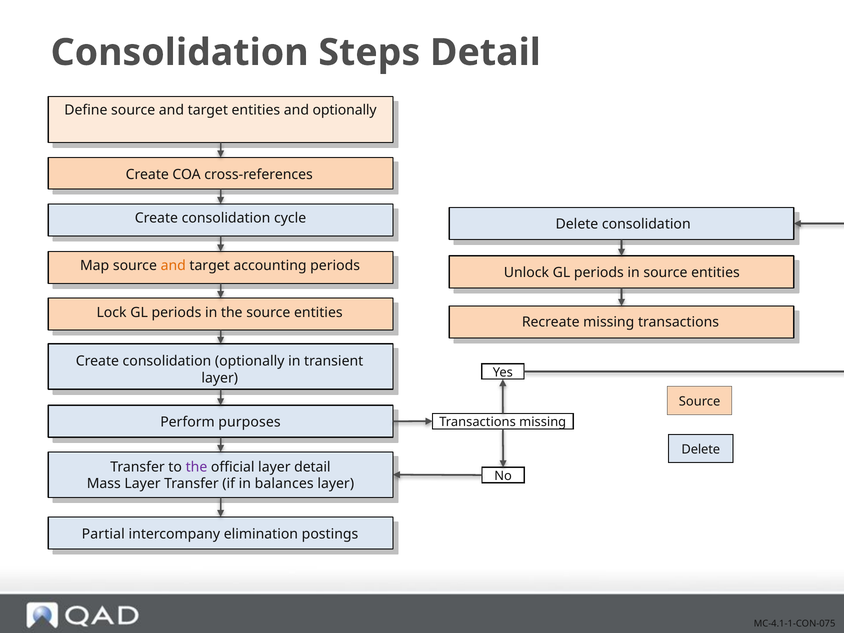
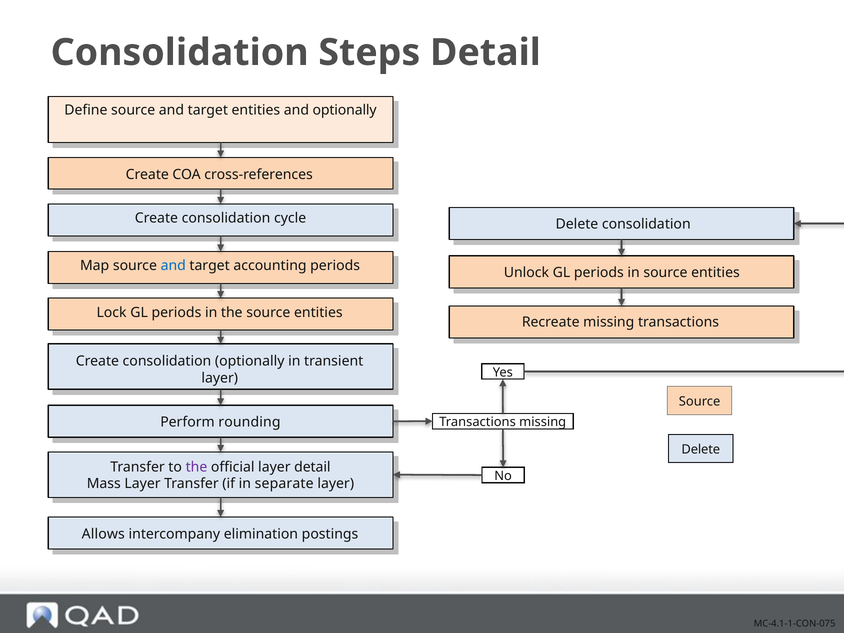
and colour: orange -> blue (173, 266)
purposes: purposes -> rounding (249, 422)
balances: balances -> separate (284, 484)
Partial: Partial -> Allows (103, 534)
